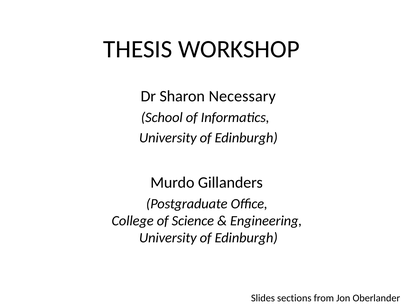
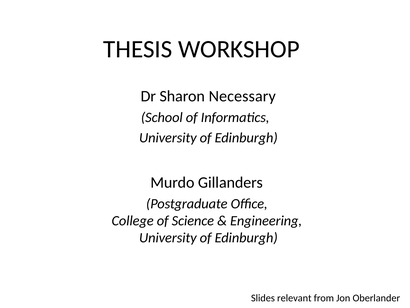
sections: sections -> relevant (294, 298)
